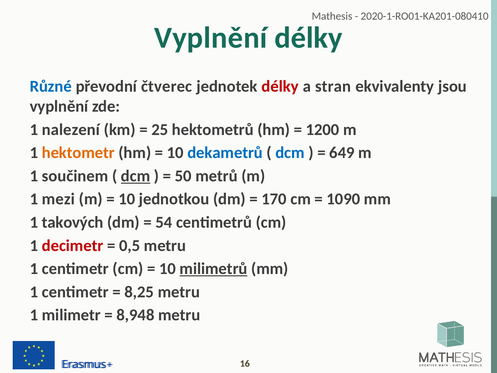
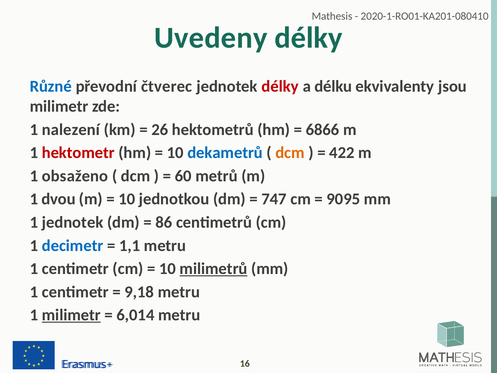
Vyplnění: Vyplnění -> Uvedeny (211, 38)
stran: stran -> délku (333, 86)
vyplnění: vyplnění -> milimetr (59, 106)
25: 25 -> 26 (160, 129)
1200: 1200 -> 6866 (323, 129)
hektometr colour: orange -> red (78, 153)
dcm colour: blue -> orange (290, 153)
649: 649 -> 422 (342, 153)
součinem: součinem -> obsaženo (75, 176)
dcm underline: present -> none (136, 176)
50: 50 -> 60 (183, 176)
mezi: mezi -> dvou (59, 199)
170: 170 -> 747 (274, 199)
1090: 1090 -> 9095 (343, 199)
1 takových: takových -> jednotek (73, 222)
54: 54 -> 86 (164, 222)
decimetr colour: red -> blue (73, 245)
0,5: 0,5 -> 1,1 (130, 245)
8,25: 8,25 -> 9,18 (139, 292)
milimetr underline: none -> present (71, 315)
8,948: 8,948 -> 6,014 (135, 315)
